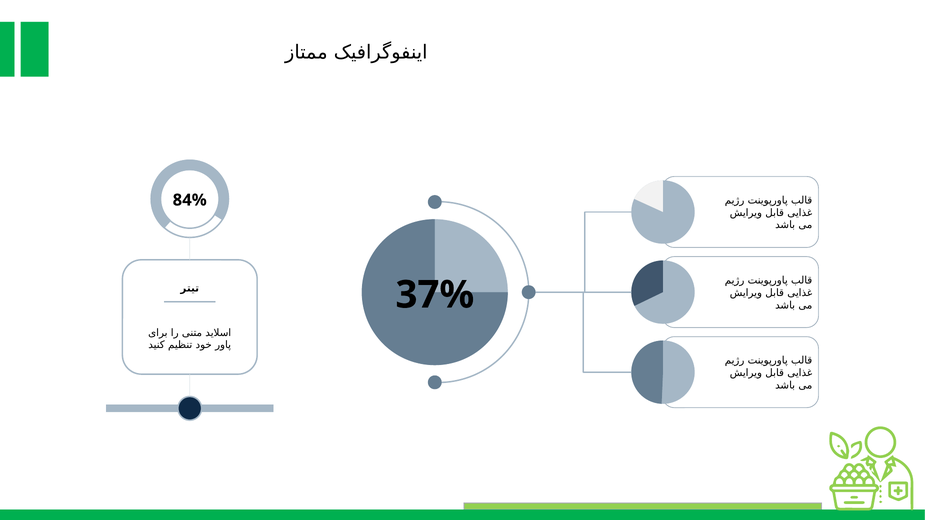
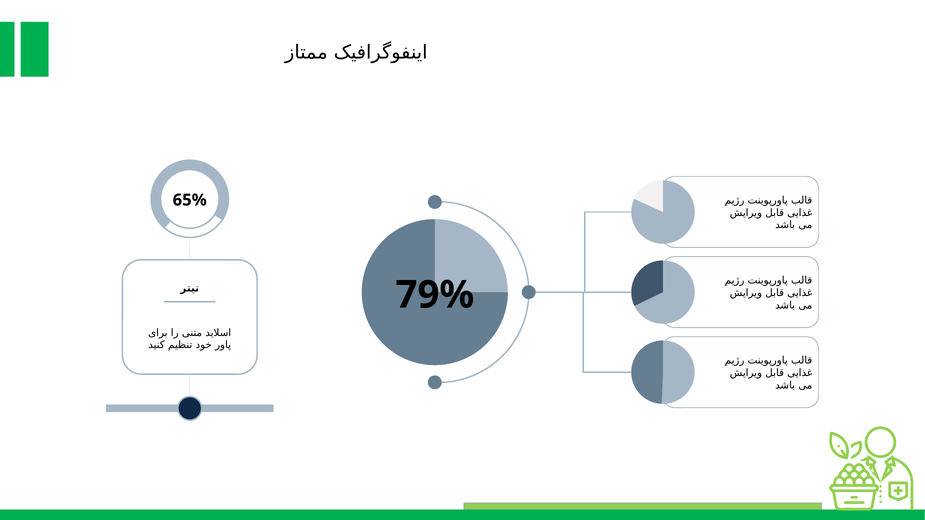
84%: 84% -> 65% (190, 200)
37%: 37% -> 79% (435, 295)
